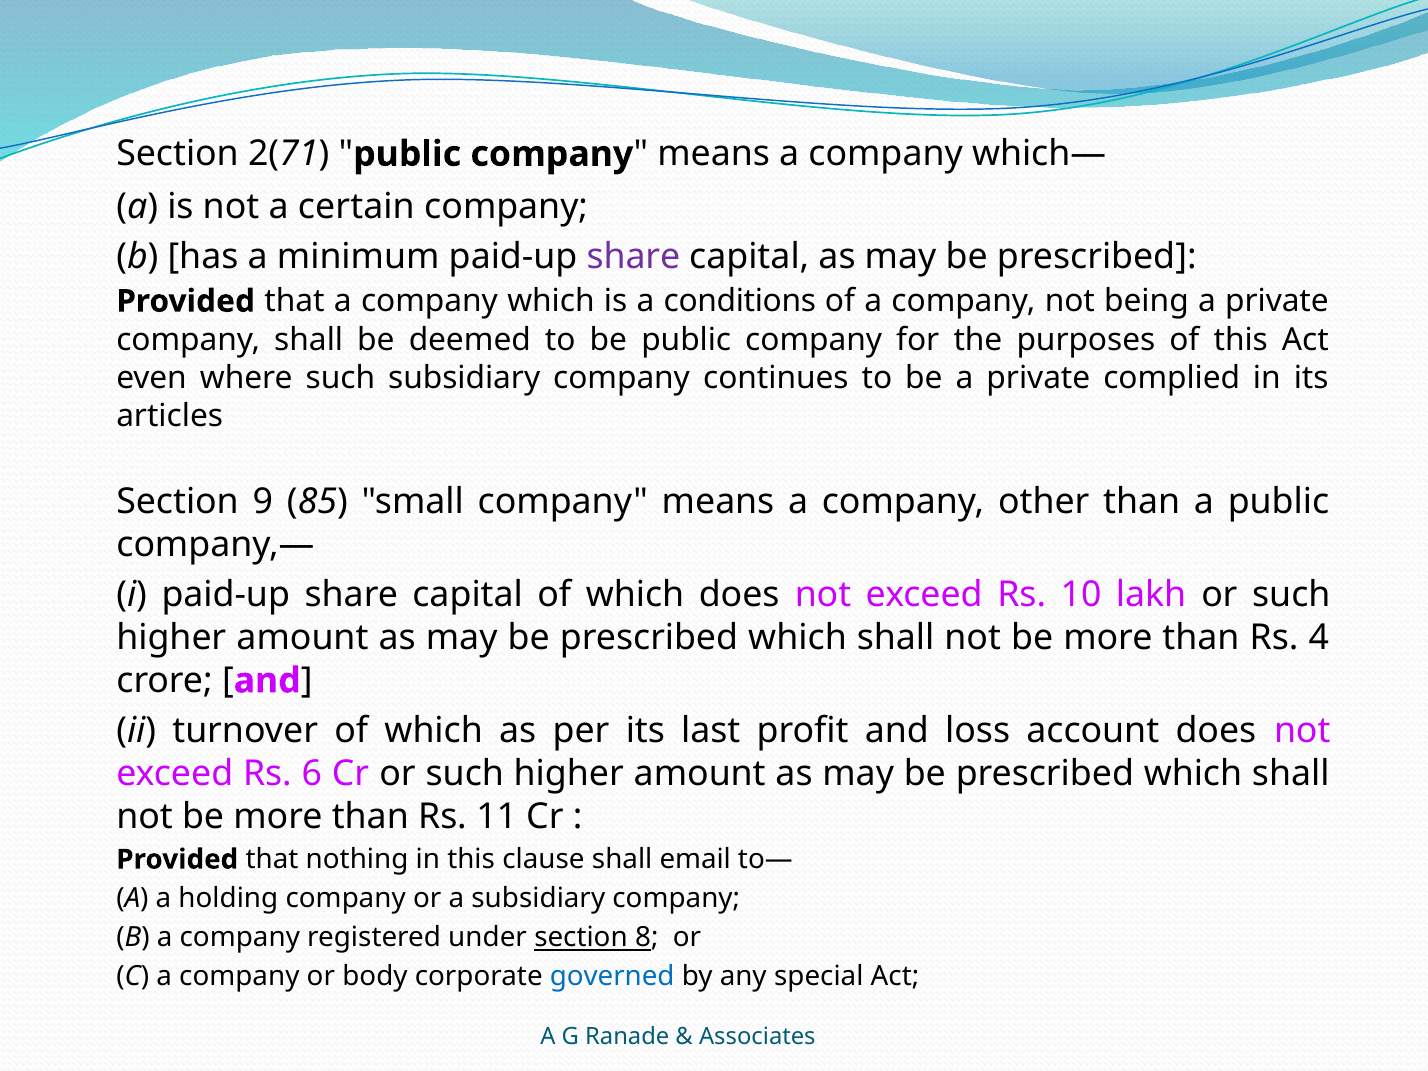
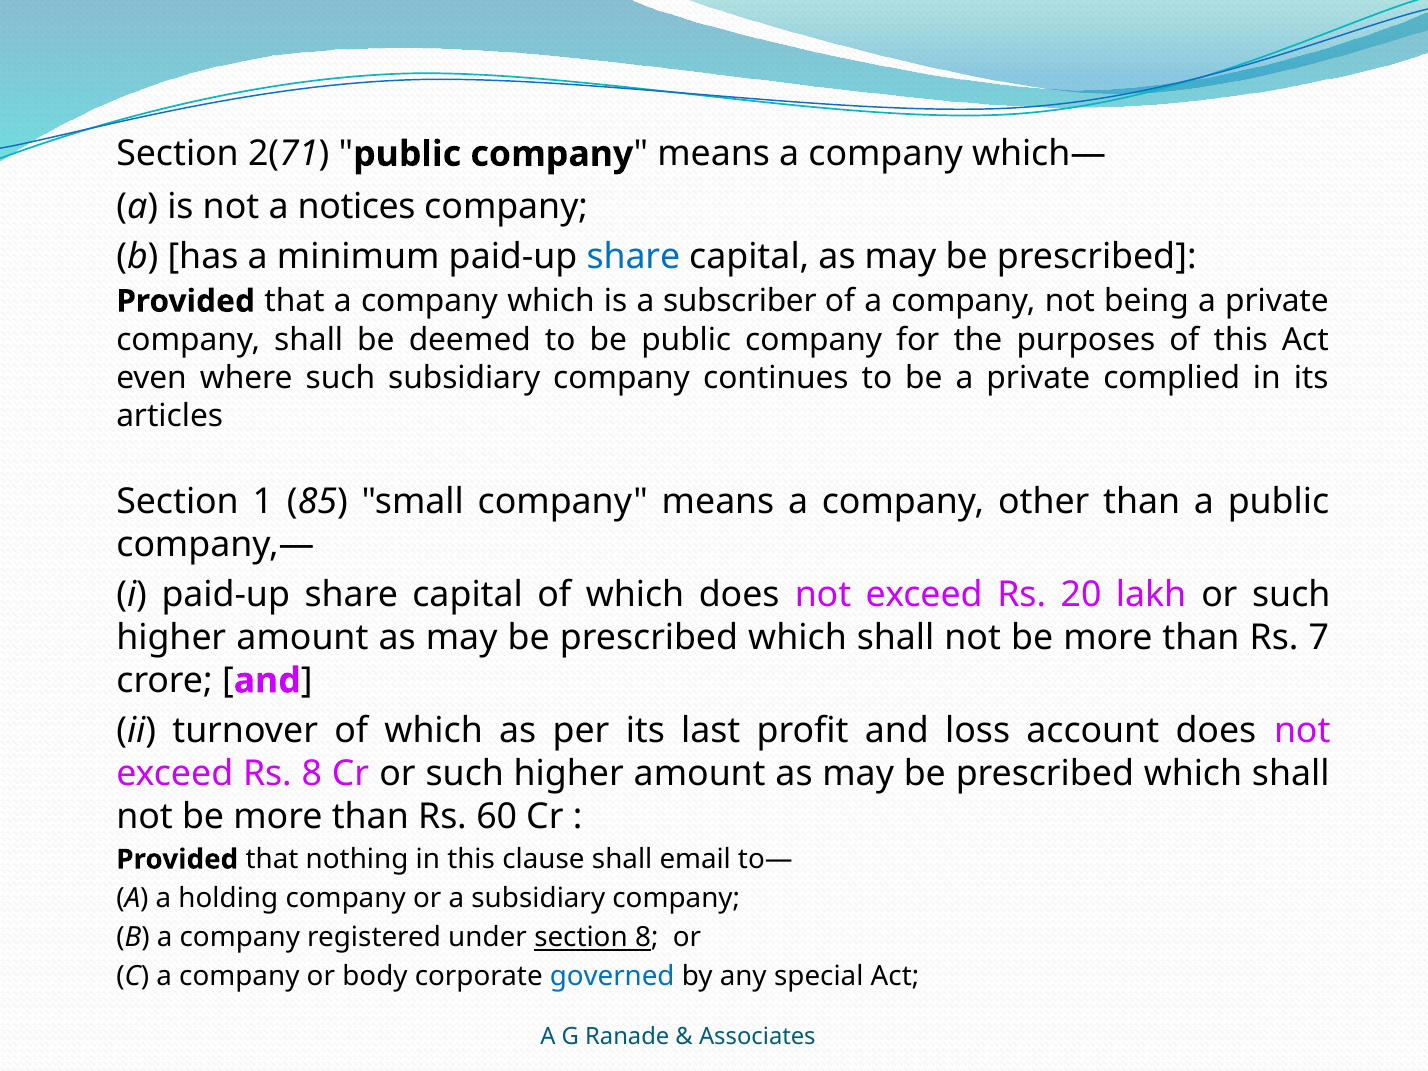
certain: certain -> notices (357, 207)
share colour: purple -> blue (633, 257)
conditions: conditions -> subscriber (740, 301)
9: 9 -> 1 (263, 502)
10: 10 -> 20 (1081, 595)
4: 4 -> 7 (1319, 638)
Rs 6: 6 -> 8 (312, 774)
11: 11 -> 60 (497, 816)
